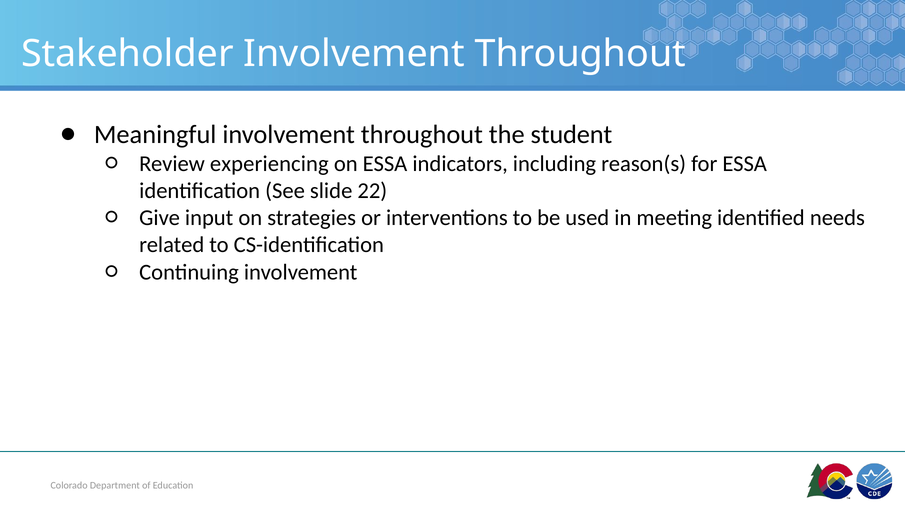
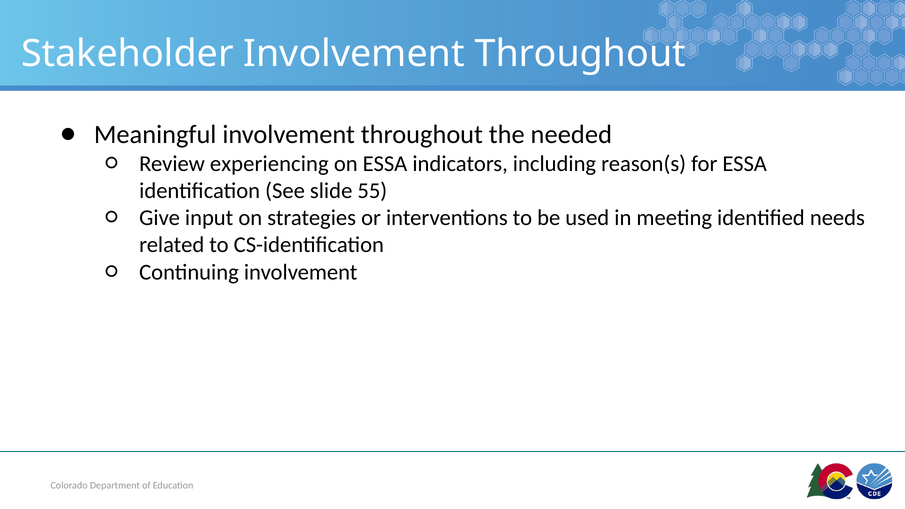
student: student -> needed (571, 134)
22: 22 -> 55 (372, 191)
